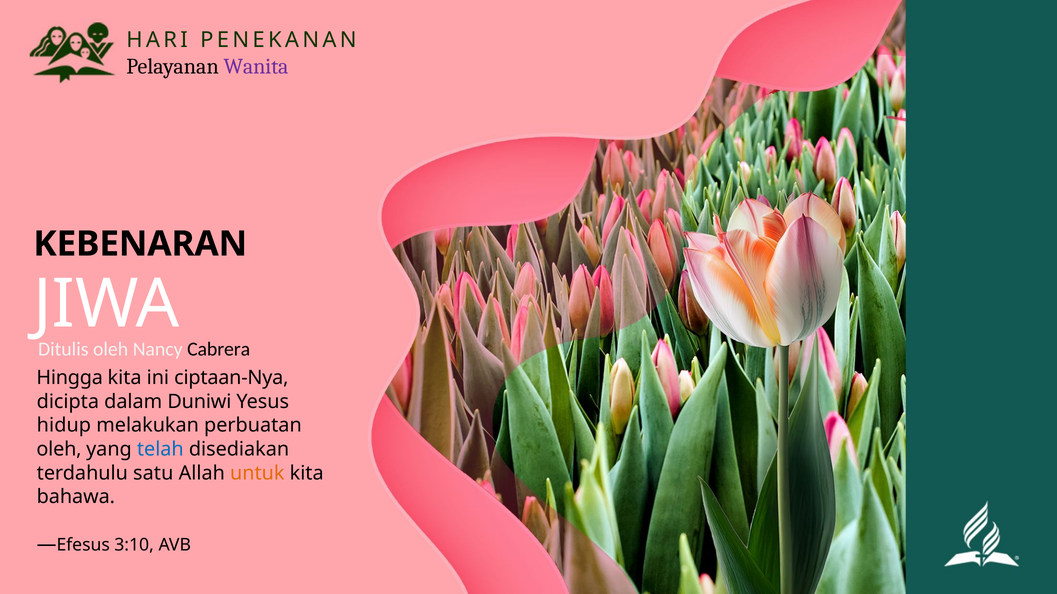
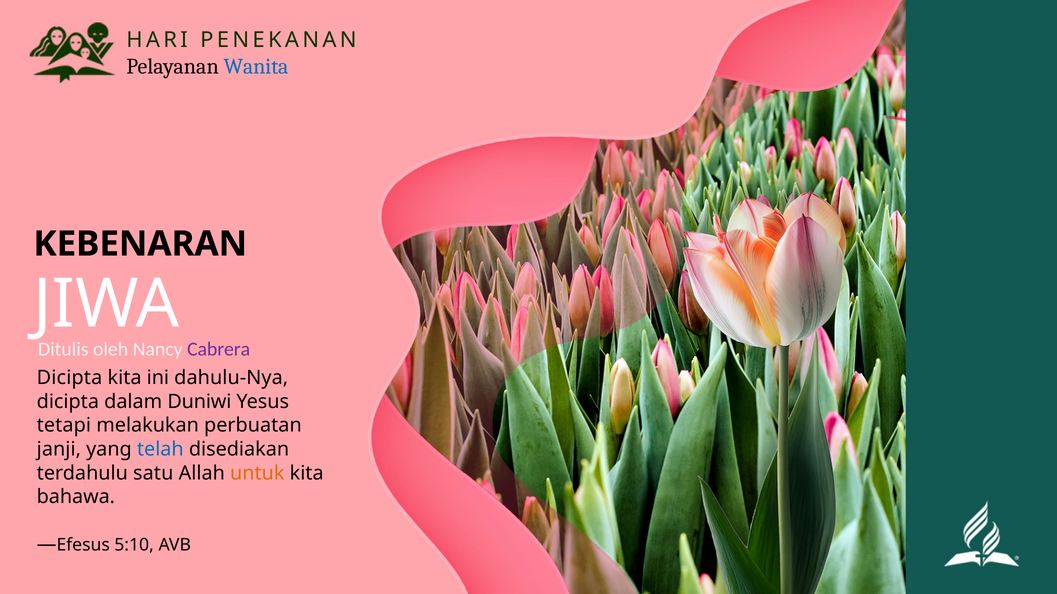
Wanita colour: purple -> blue (256, 66)
Cabrera colour: black -> purple (219, 350)
Hingga: Hingga -> Dicipta (69, 378)
ciptaan-Nya: ciptaan-Nya -> dahulu-Nya (231, 378)
hidup: hidup -> tetapi (64, 426)
oleh: oleh -> janji (59, 450)
3:10: 3:10 -> 5:10 (134, 545)
